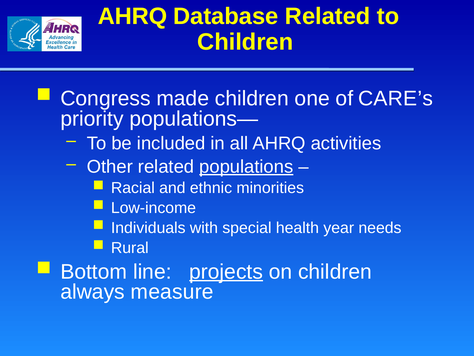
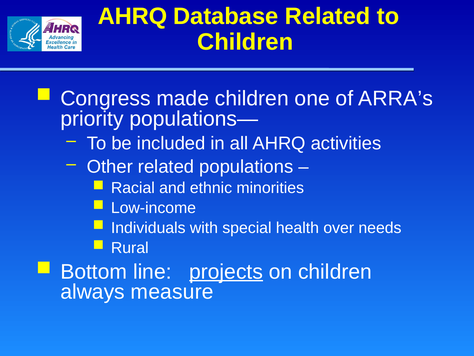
CARE’s: CARE’s -> ARRA’s (396, 98)
populations underline: present -> none (246, 166)
year: year -> over (339, 228)
